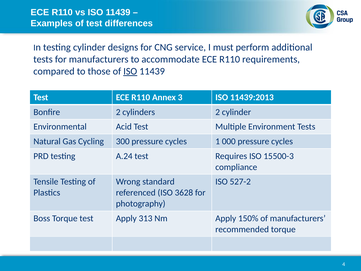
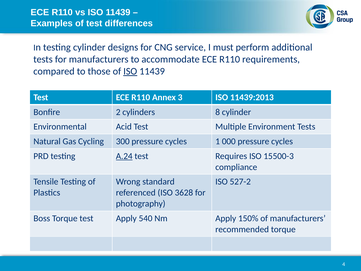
cylinders 2: 2 -> 8 (218, 112)
A.24 underline: none -> present (124, 156)
313: 313 -> 540 (146, 218)
